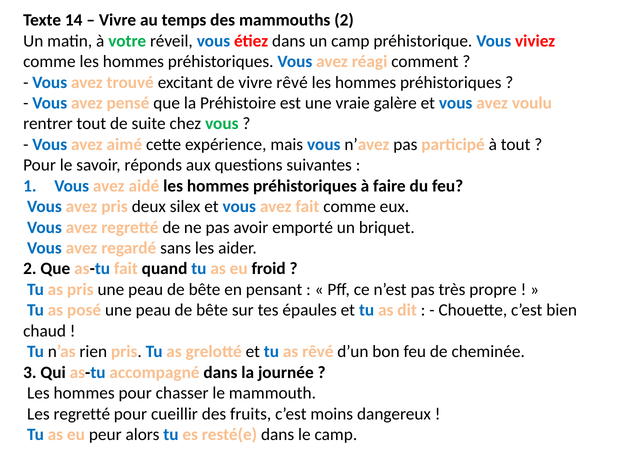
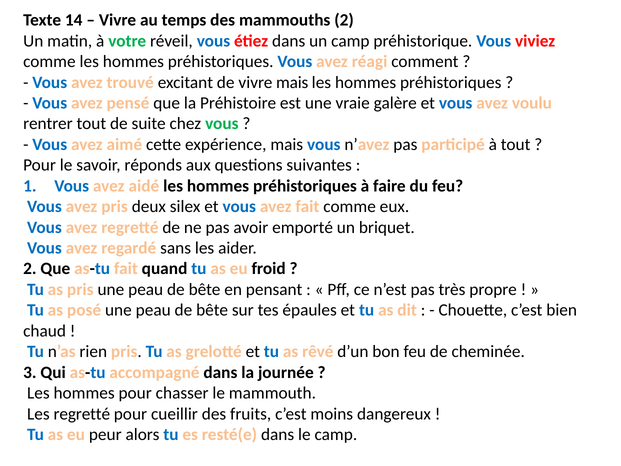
vivre rêvé: rêvé -> mais (292, 82)
